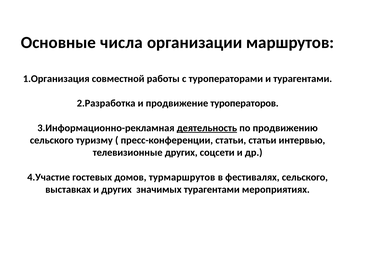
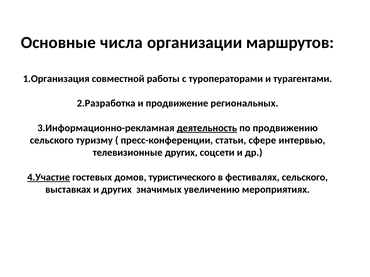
туроператоров: туроператоров -> региональных (244, 103)
статьи статьи: статьи -> сфере (262, 140)
4.Участие underline: none -> present (49, 178)
турмаршрутов: турмаршрутов -> туристического (182, 178)
значимых турагентами: турагентами -> увеличению (212, 190)
